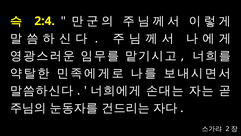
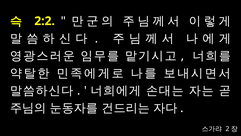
2:4: 2:4 -> 2:2 (45, 21)
